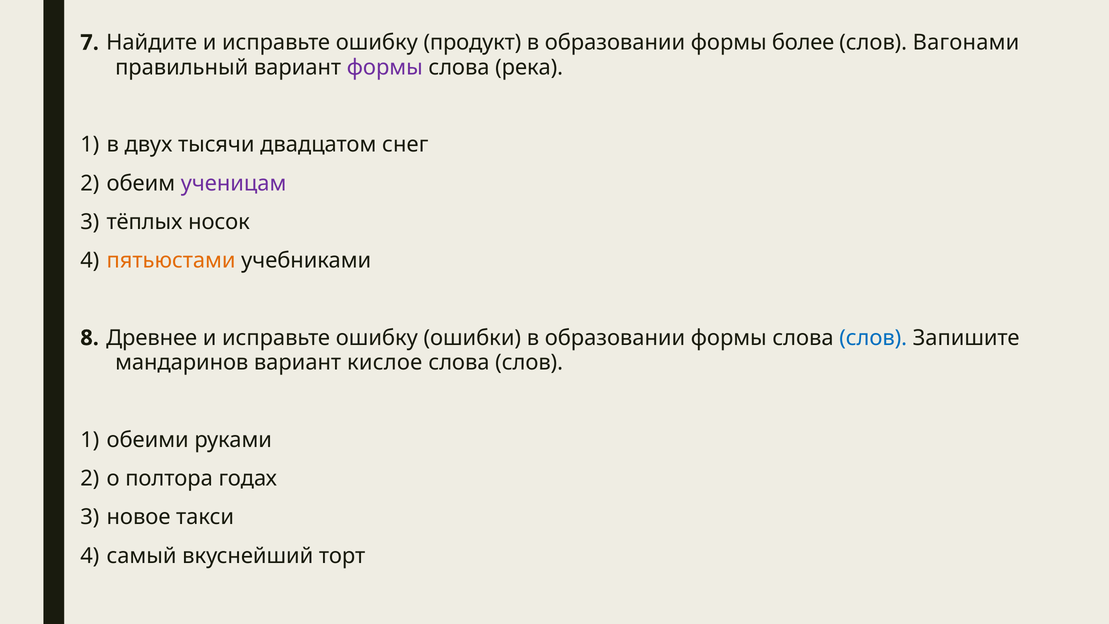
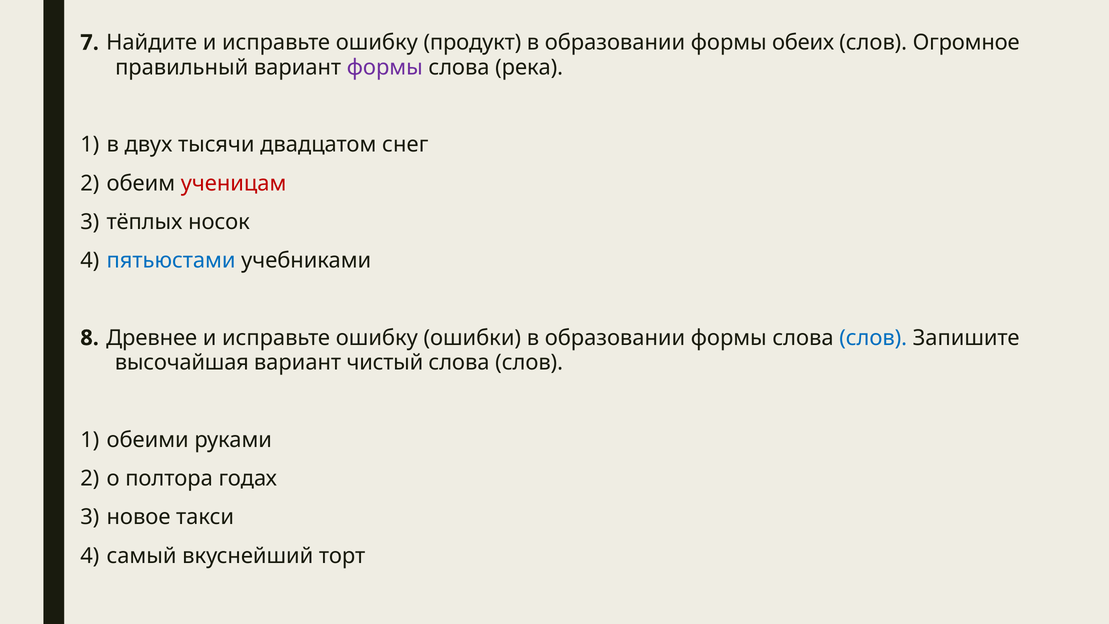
более: более -> обеих (803, 43)
Вагонами: Вагонами -> Огромное (966, 43)
ученицам colour: purple -> red (234, 183)
пятьюстами colour: orange -> blue (171, 261)
мандаринов: мандаринов -> высочайшая (182, 363)
кислое: кислое -> чистый (385, 363)
